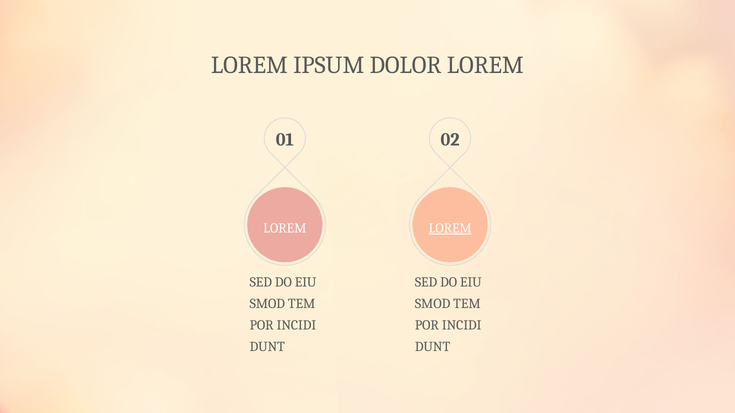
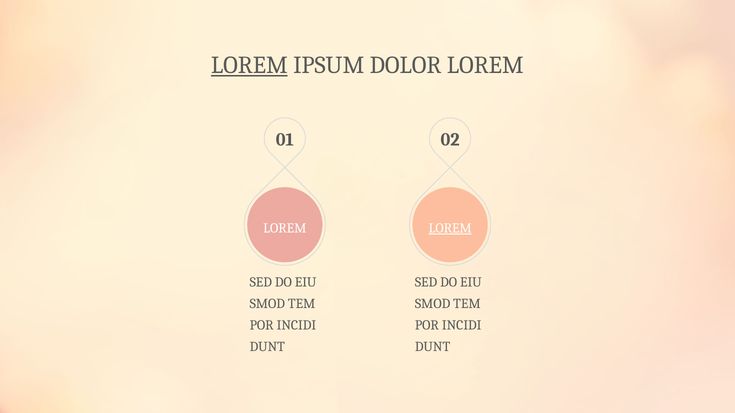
LOREM underline: none -> present (249, 65)
